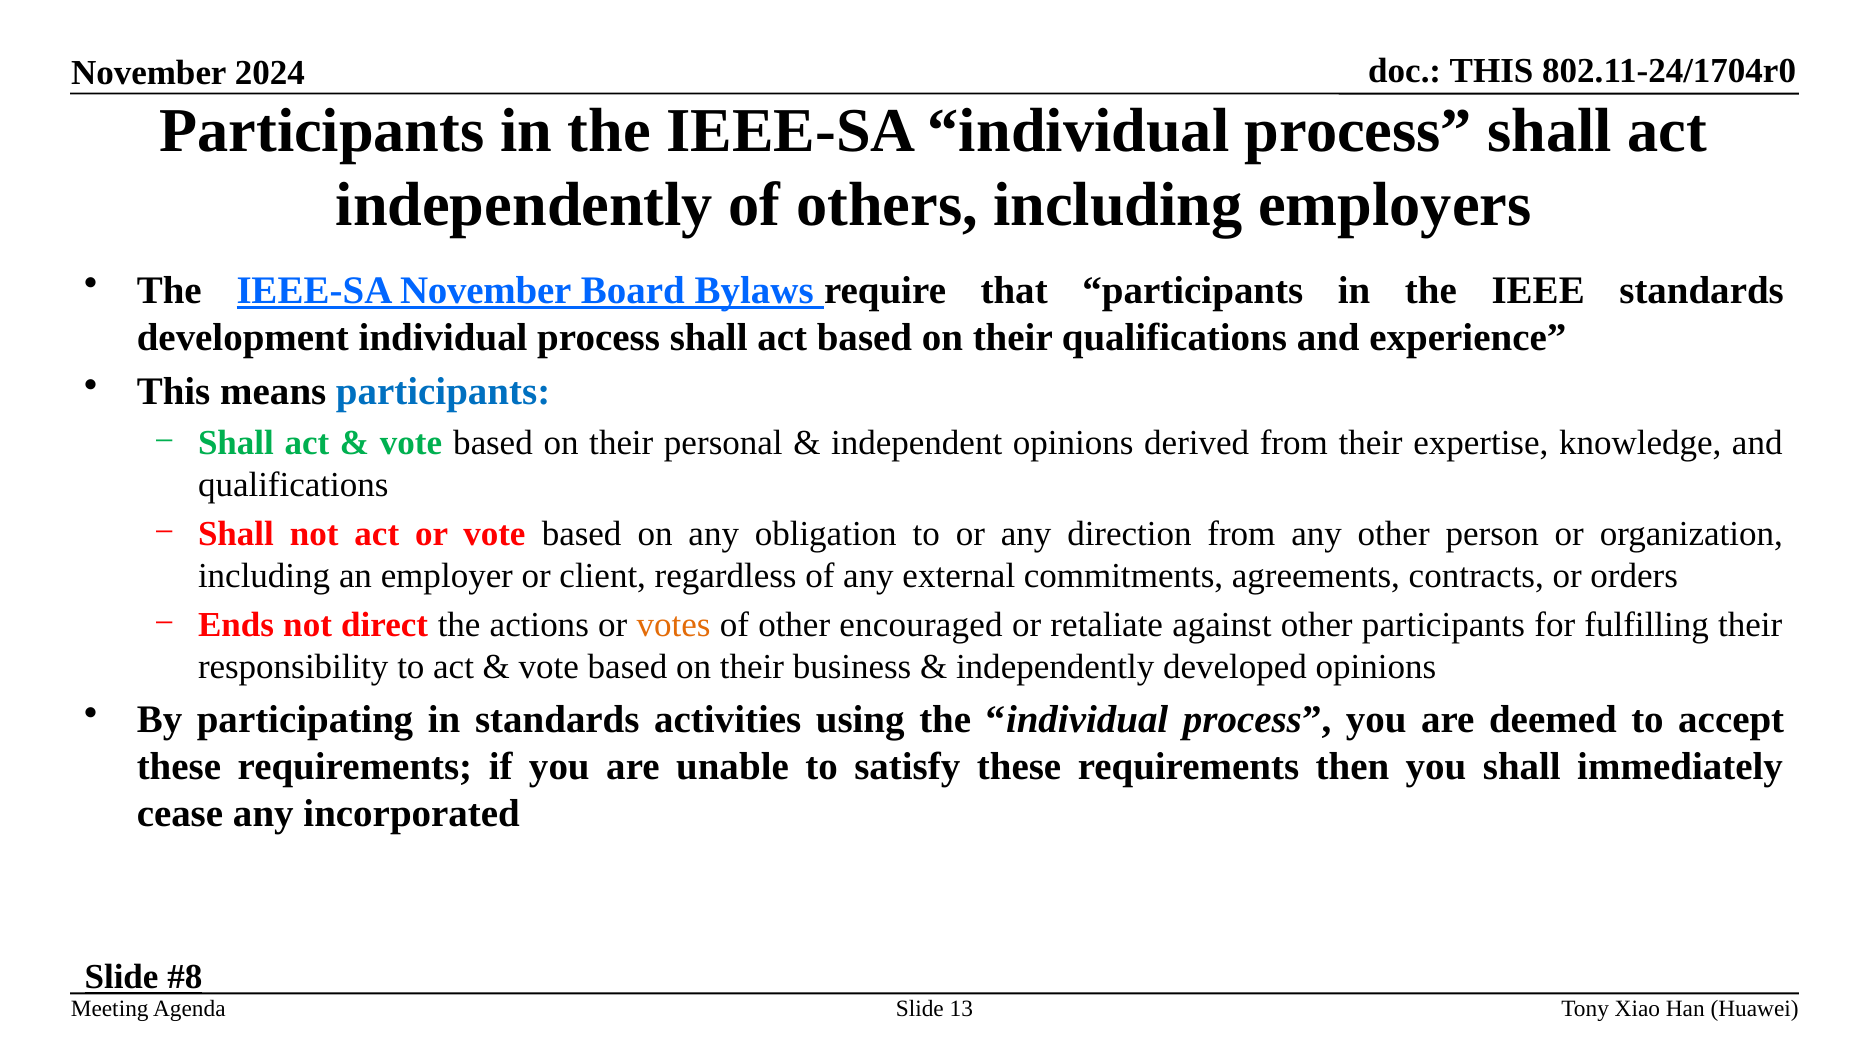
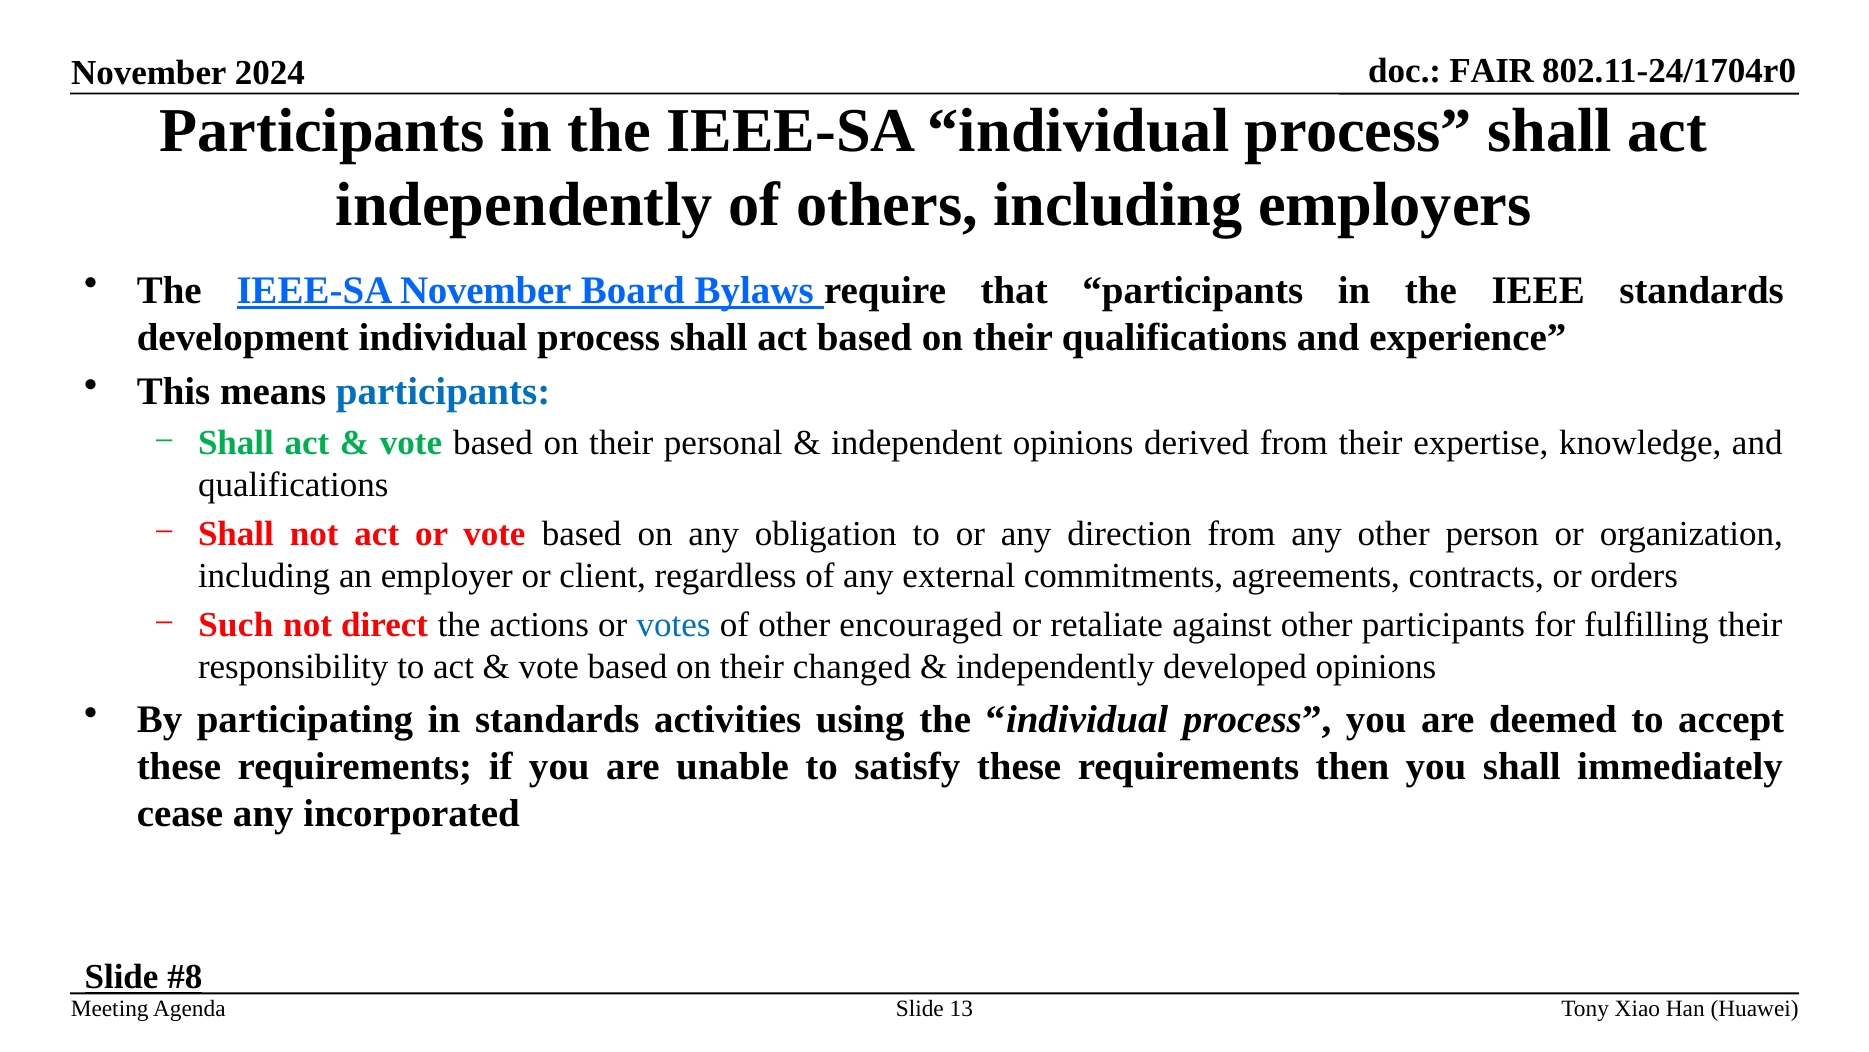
THIS: THIS -> FAIR (1492, 70)
Ends: Ends -> Such (236, 625)
votes colour: orange -> blue (674, 625)
business: business -> changed (852, 667)
